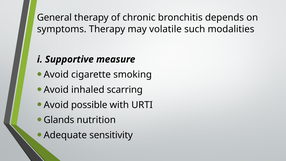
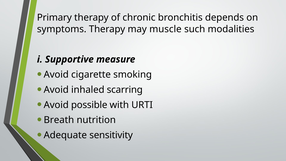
General: General -> Primary (54, 18)
volatile: volatile -> muscle (165, 29)
Glands: Glands -> Breath (59, 120)
